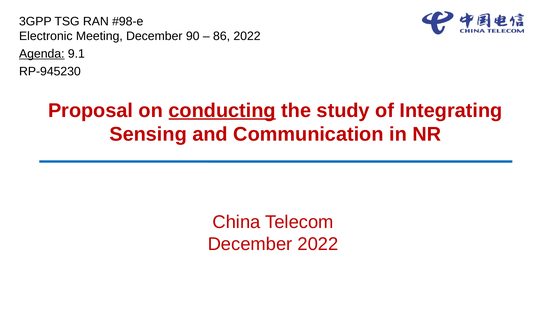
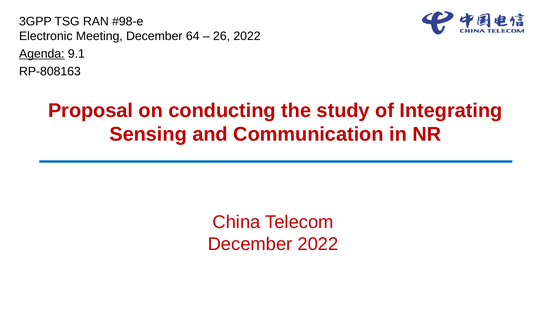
90: 90 -> 64 (193, 36)
86: 86 -> 26 (222, 36)
RP-945230: RP-945230 -> RP-808163 (50, 71)
conducting underline: present -> none (222, 110)
